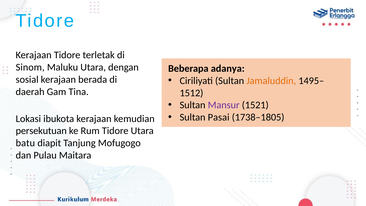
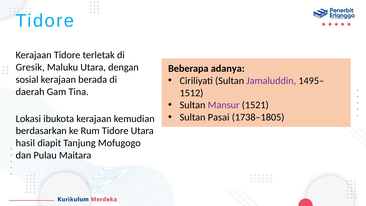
Sinom: Sinom -> Gresik (30, 67)
Jamaluddin colour: orange -> purple (271, 81)
persekutuan: persekutuan -> berdasarkan (41, 131)
batu: batu -> hasil (25, 143)
